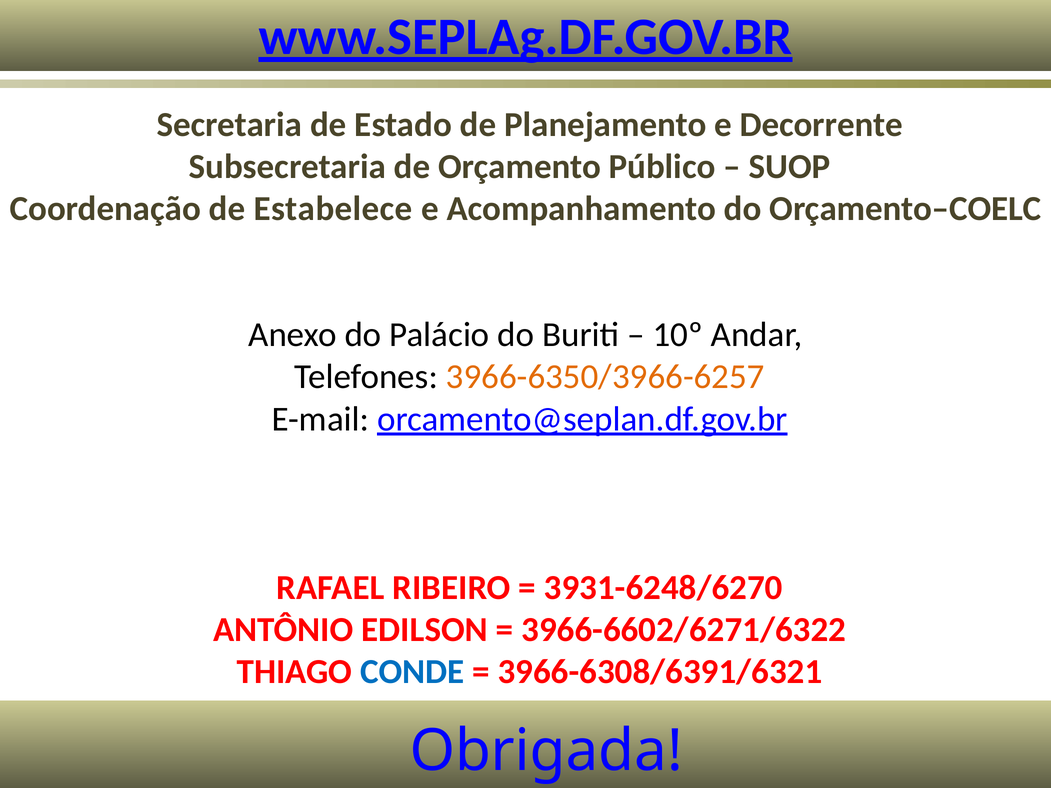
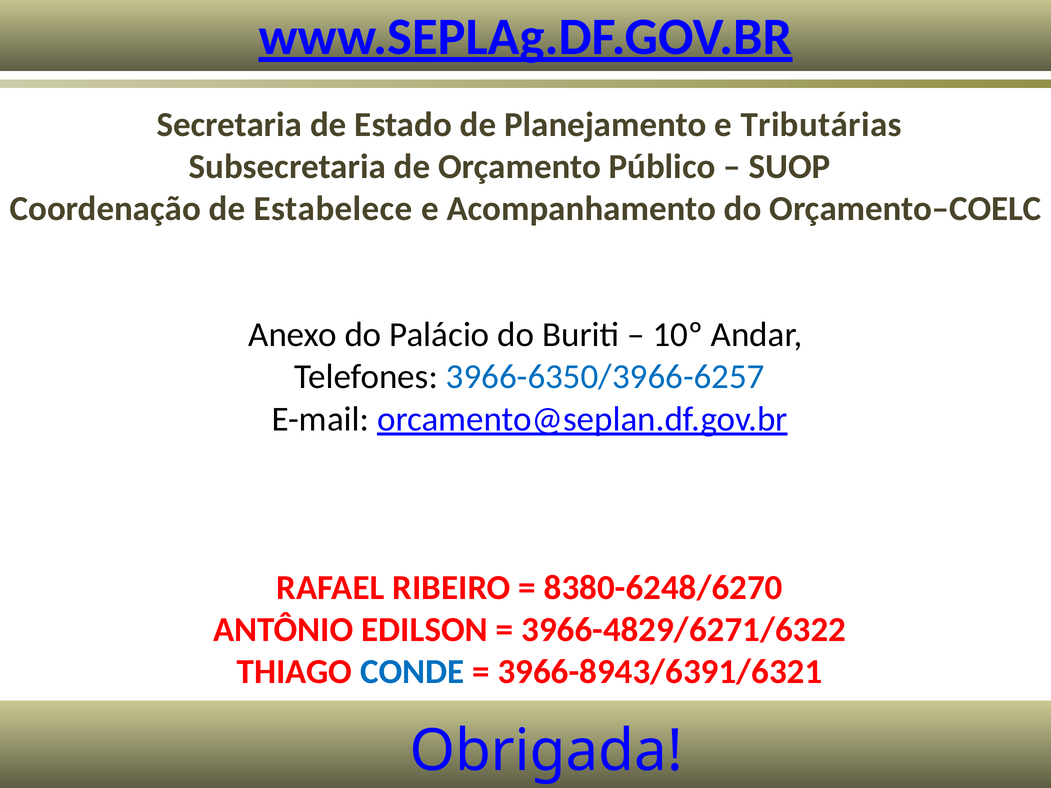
Decorrente: Decorrente -> Tributárias (821, 125)
3966-6350/3966-6257 colour: orange -> blue (605, 377)
3931-6248/6270: 3931-6248/6270 -> 8380-6248/6270 (663, 588)
3966-6602/6271/6322: 3966-6602/6271/6322 -> 3966-4829/6271/6322 (684, 630)
3966-6308/6391/6321: 3966-6308/6391/6321 -> 3966-8943/6391/6321 (660, 672)
